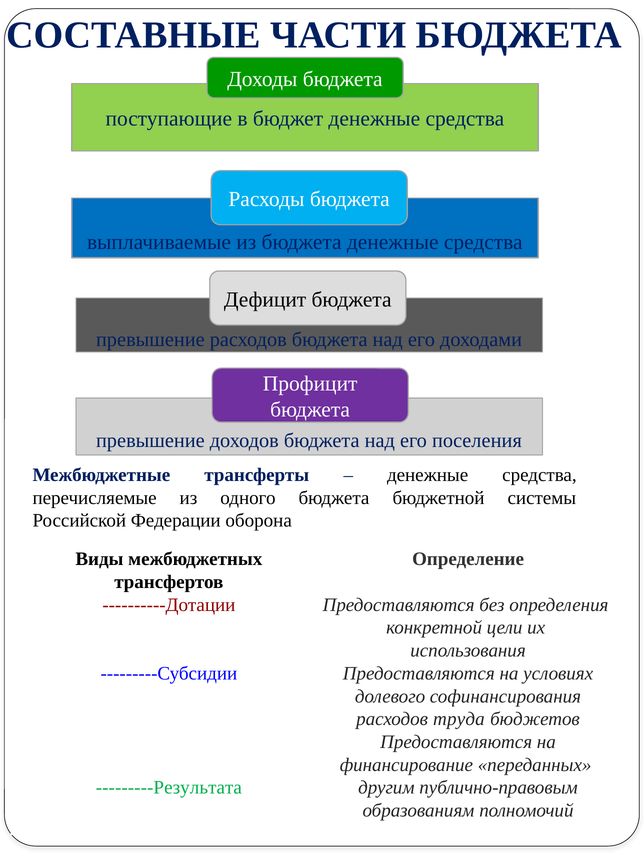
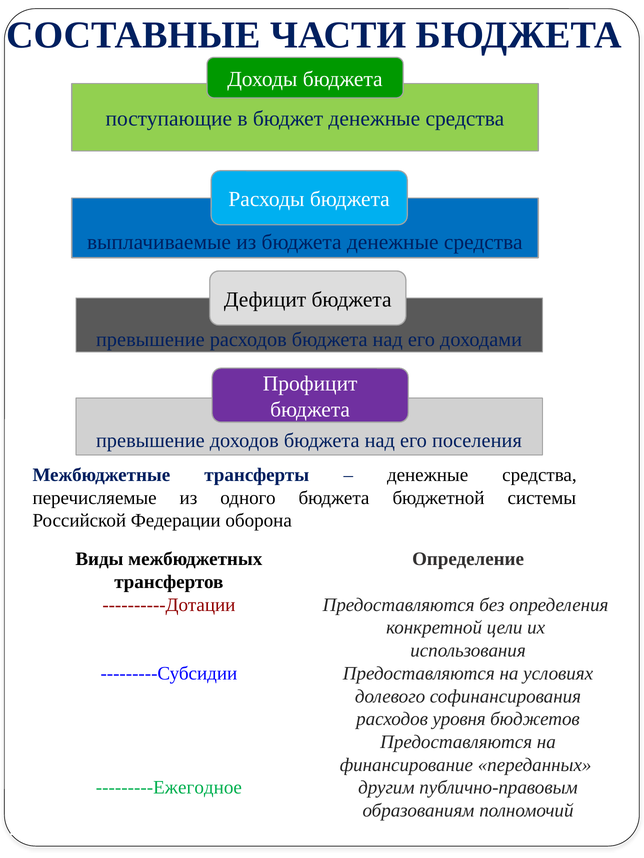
труда: труда -> уровня (459, 720)
---------Результата: ---------Результата -> ---------Ежегодное (169, 788)
